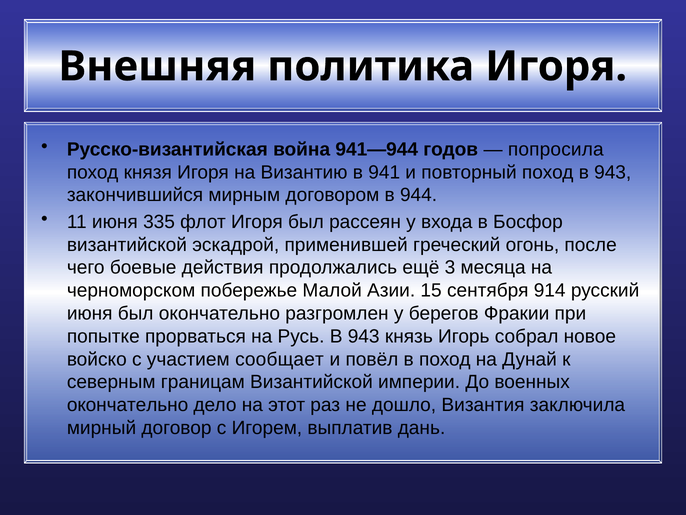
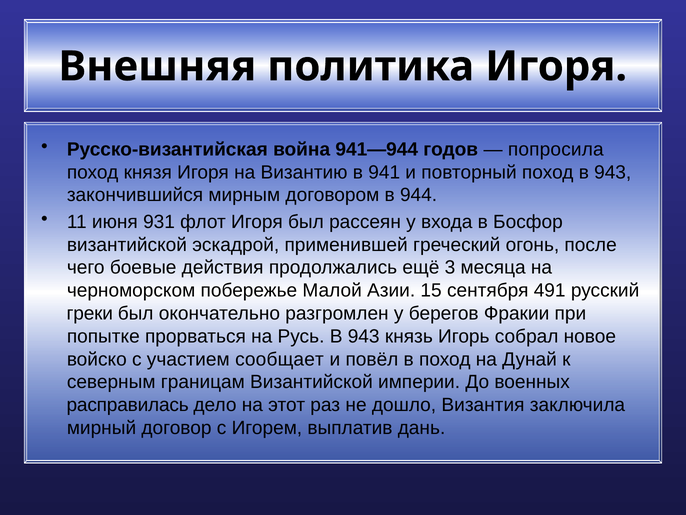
335: 335 -> 931 (159, 222)
914: 914 -> 491 (550, 290)
июня: июня -> греки (90, 313)
окончательно: окончательно -> расправилась (128, 405)
